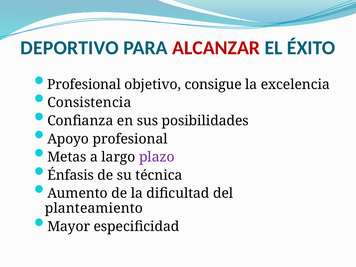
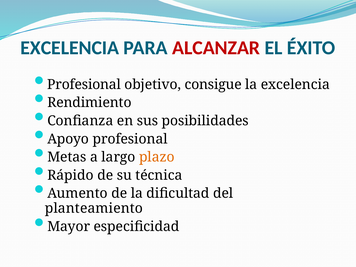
DEPORTIVO: DEPORTIVO -> EXCELENCIA (70, 48)
Consistencia: Consistencia -> Rendimiento (89, 103)
plazo colour: purple -> orange (157, 157)
Énfasis: Énfasis -> Rápido (70, 175)
